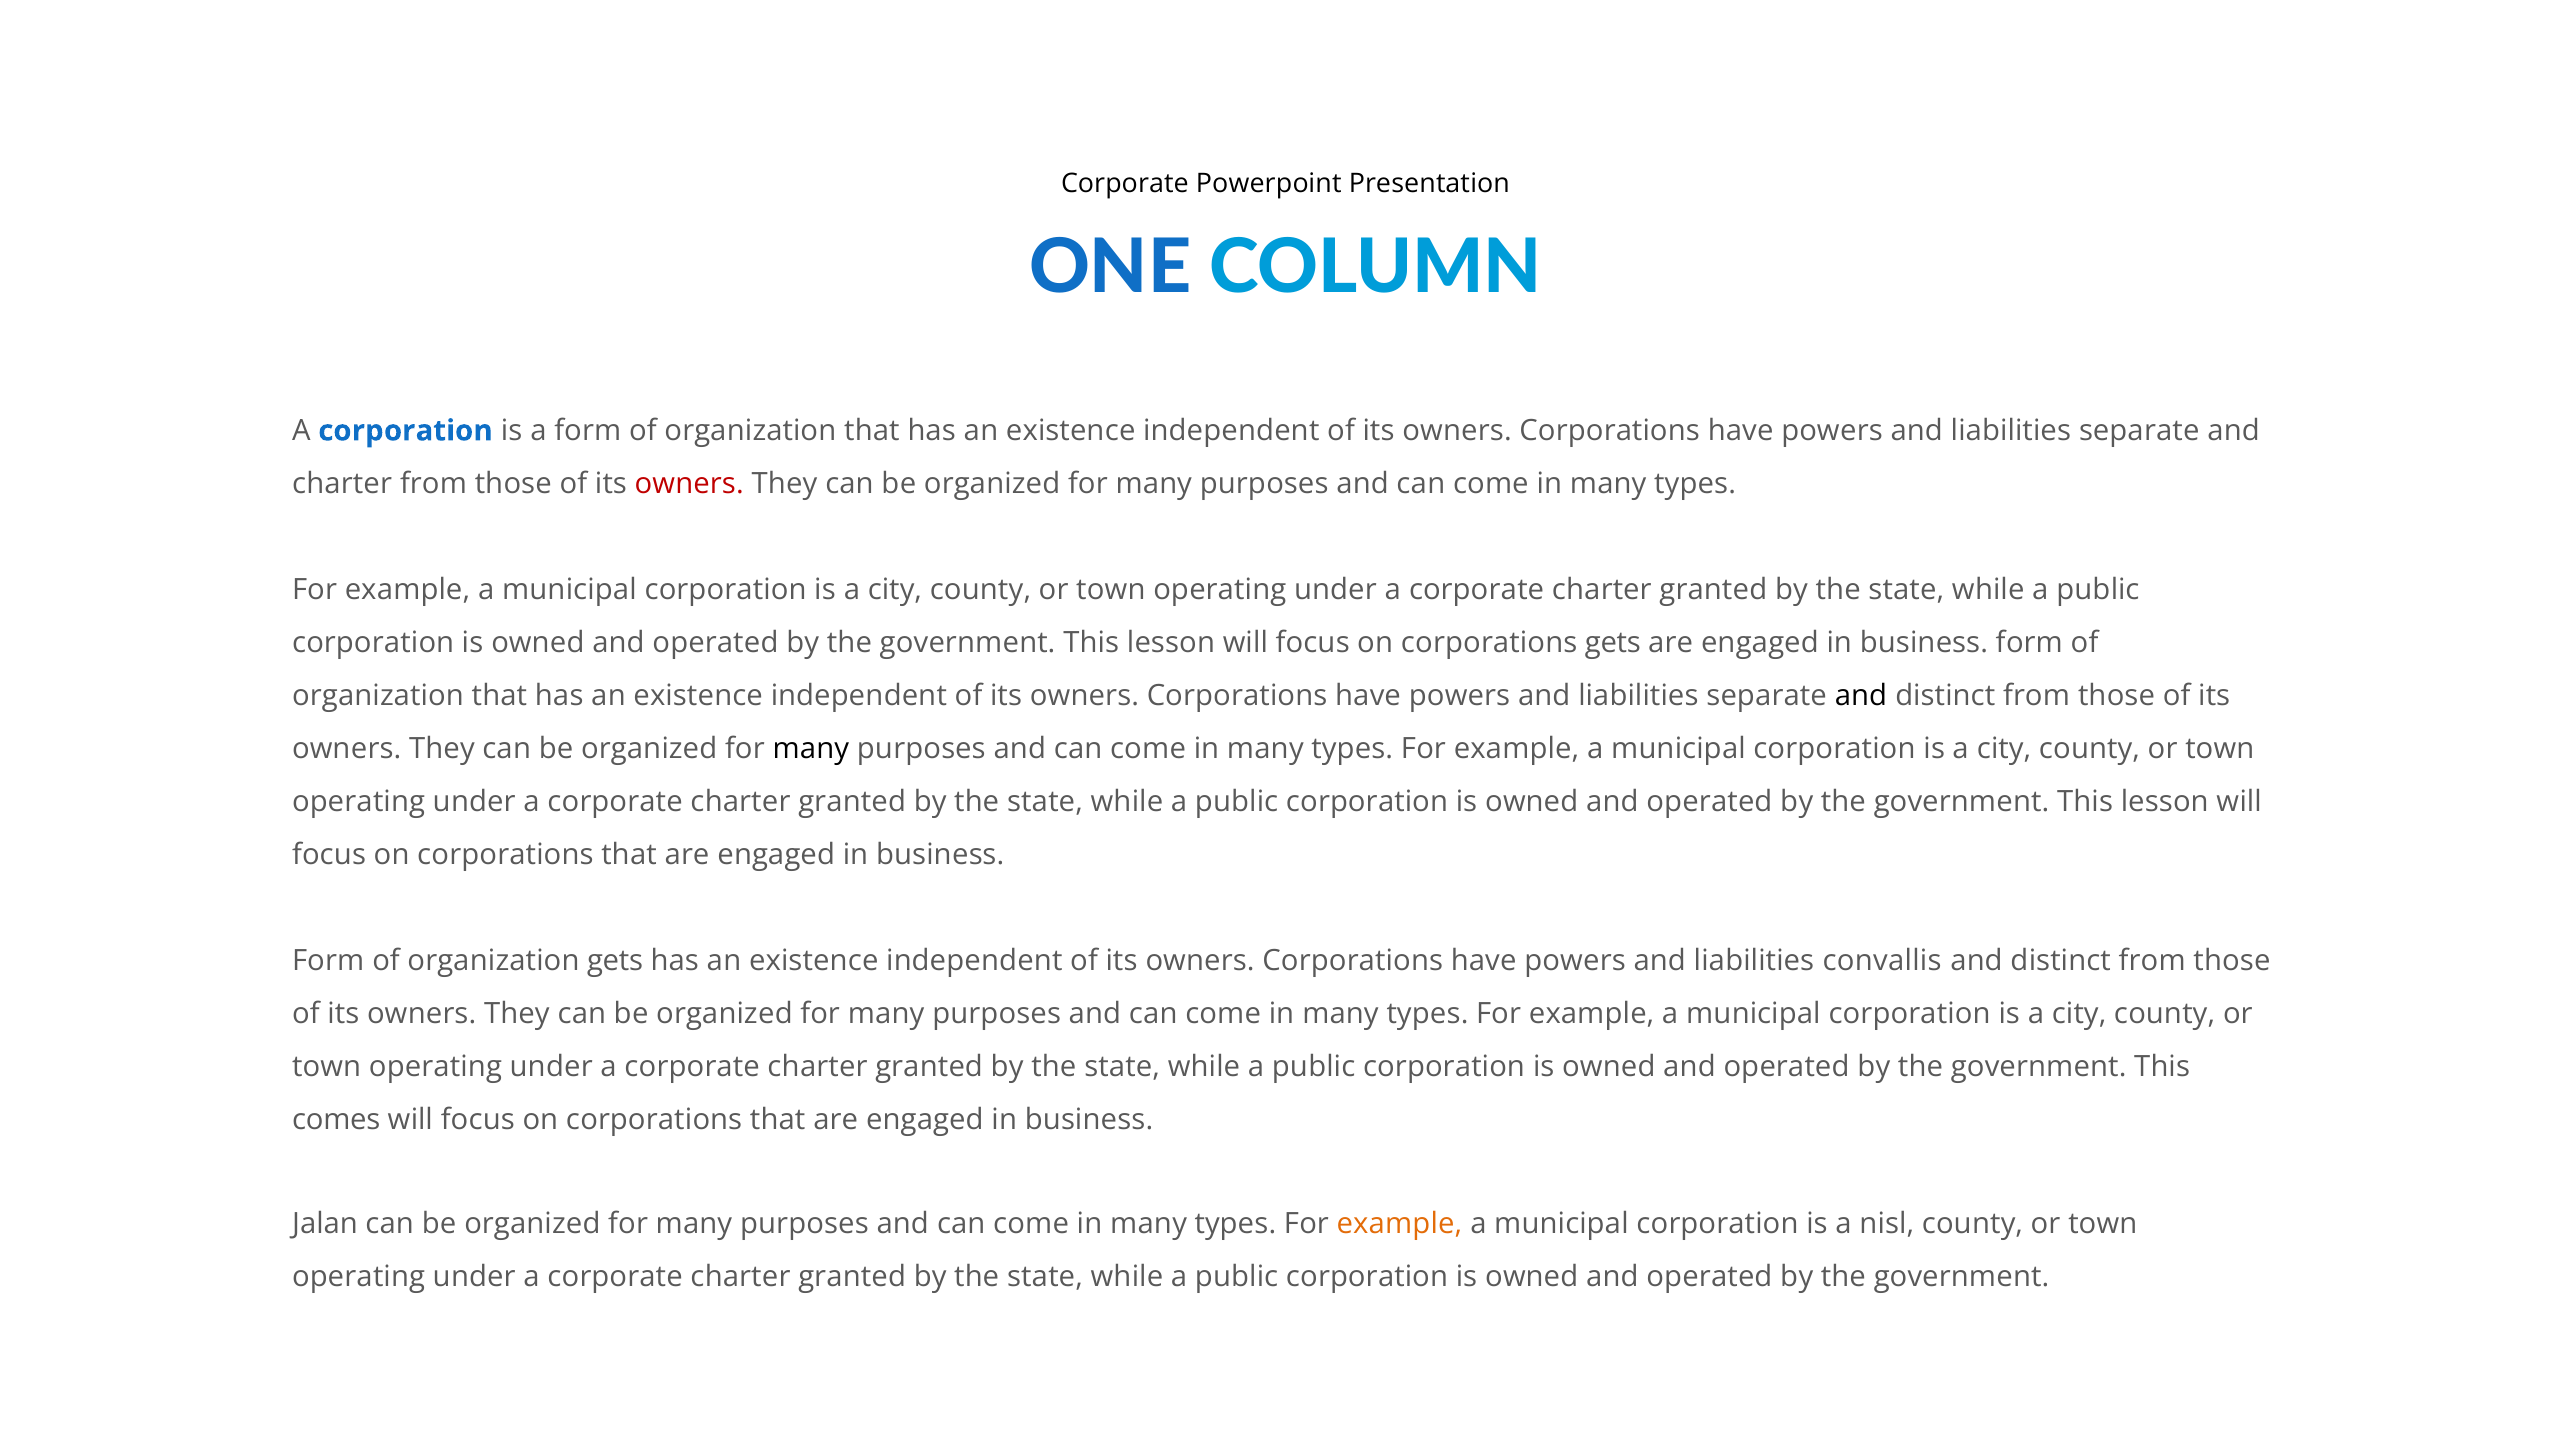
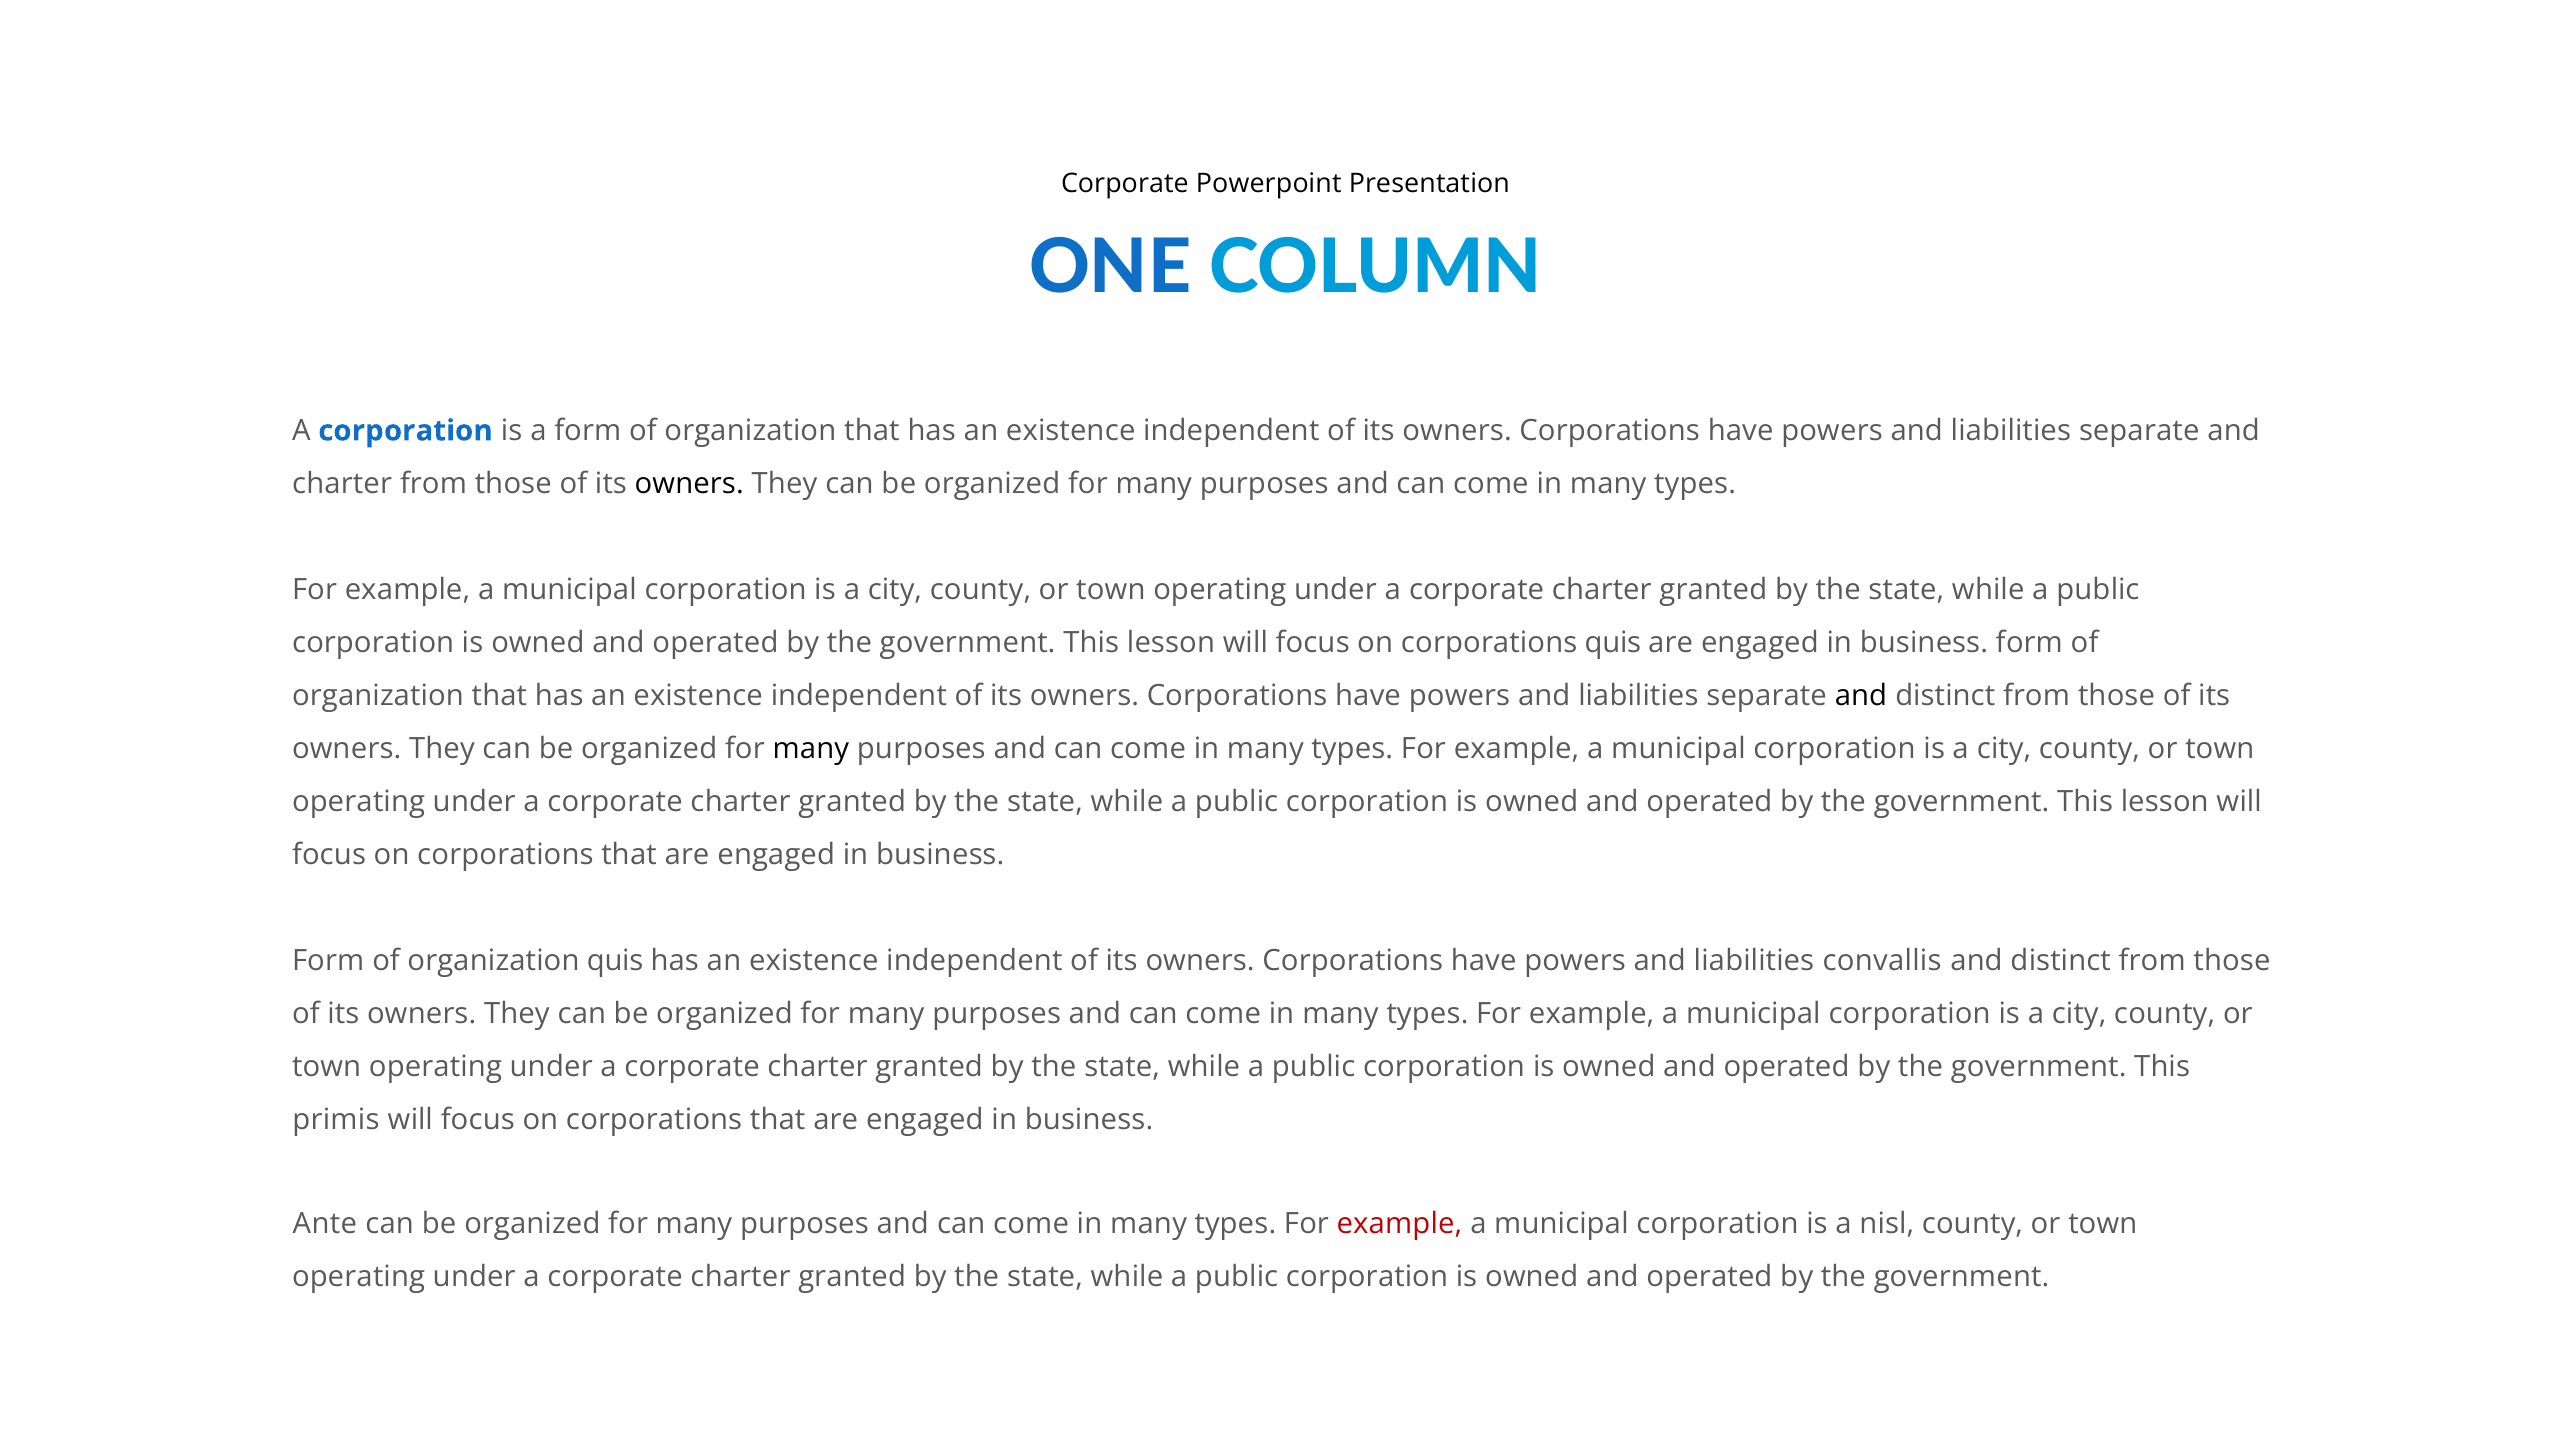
owners colour: red -> black (689, 484)
corporations gets: gets -> quis (1613, 643)
organization gets: gets -> quis (615, 961)
comes: comes -> primis (336, 1120)
Jalan: Jalan -> Ante (325, 1224)
example colour: orange -> red (1399, 1224)
